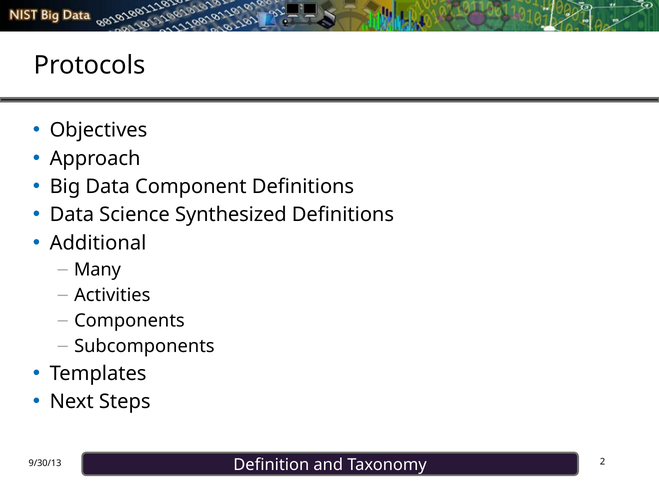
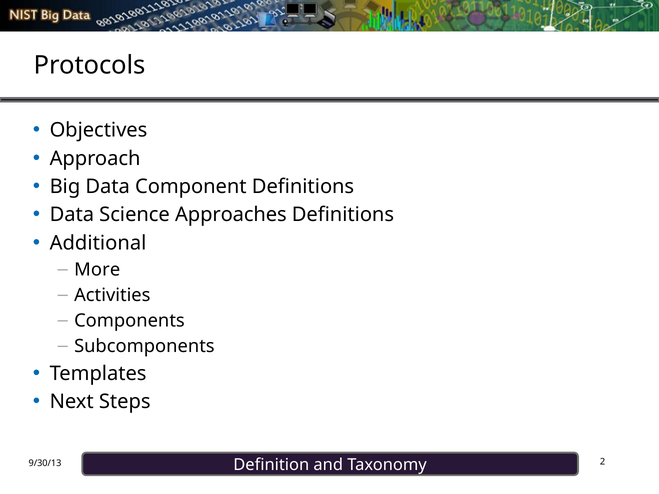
Synthesized: Synthesized -> Approaches (231, 215)
Many: Many -> More (97, 270)
